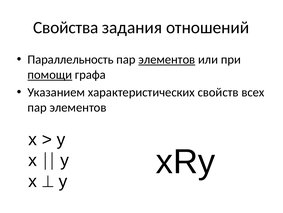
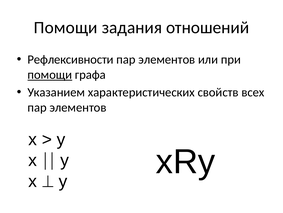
Свойства: Свойства -> Помощи (66, 27)
Параллельность: Параллельность -> Рефлексивности (71, 59)
элементов underline: present -> none (167, 59)
